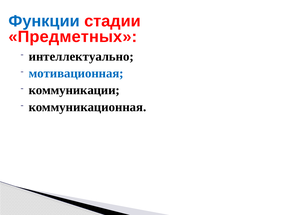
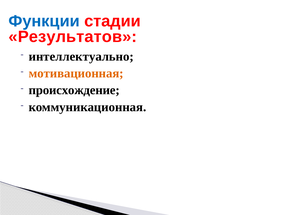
Предметных: Предметных -> Результатов (73, 37)
мотивационная colour: blue -> orange (76, 73)
коммуникации: коммуникации -> происхождение (74, 90)
